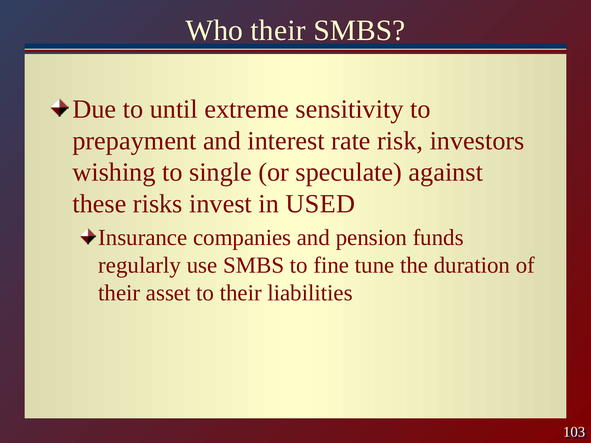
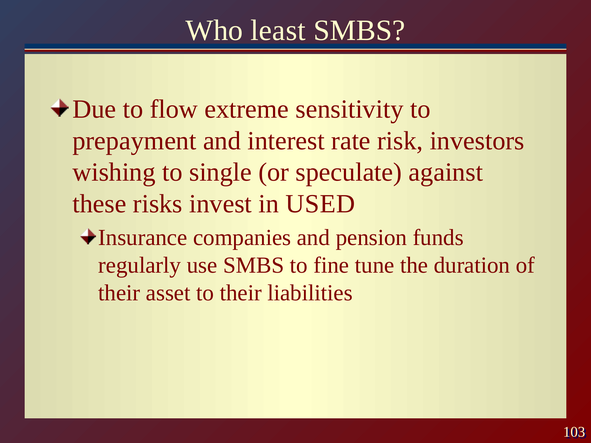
Who their: their -> least (278, 31)
until: until -> flow (174, 109)
